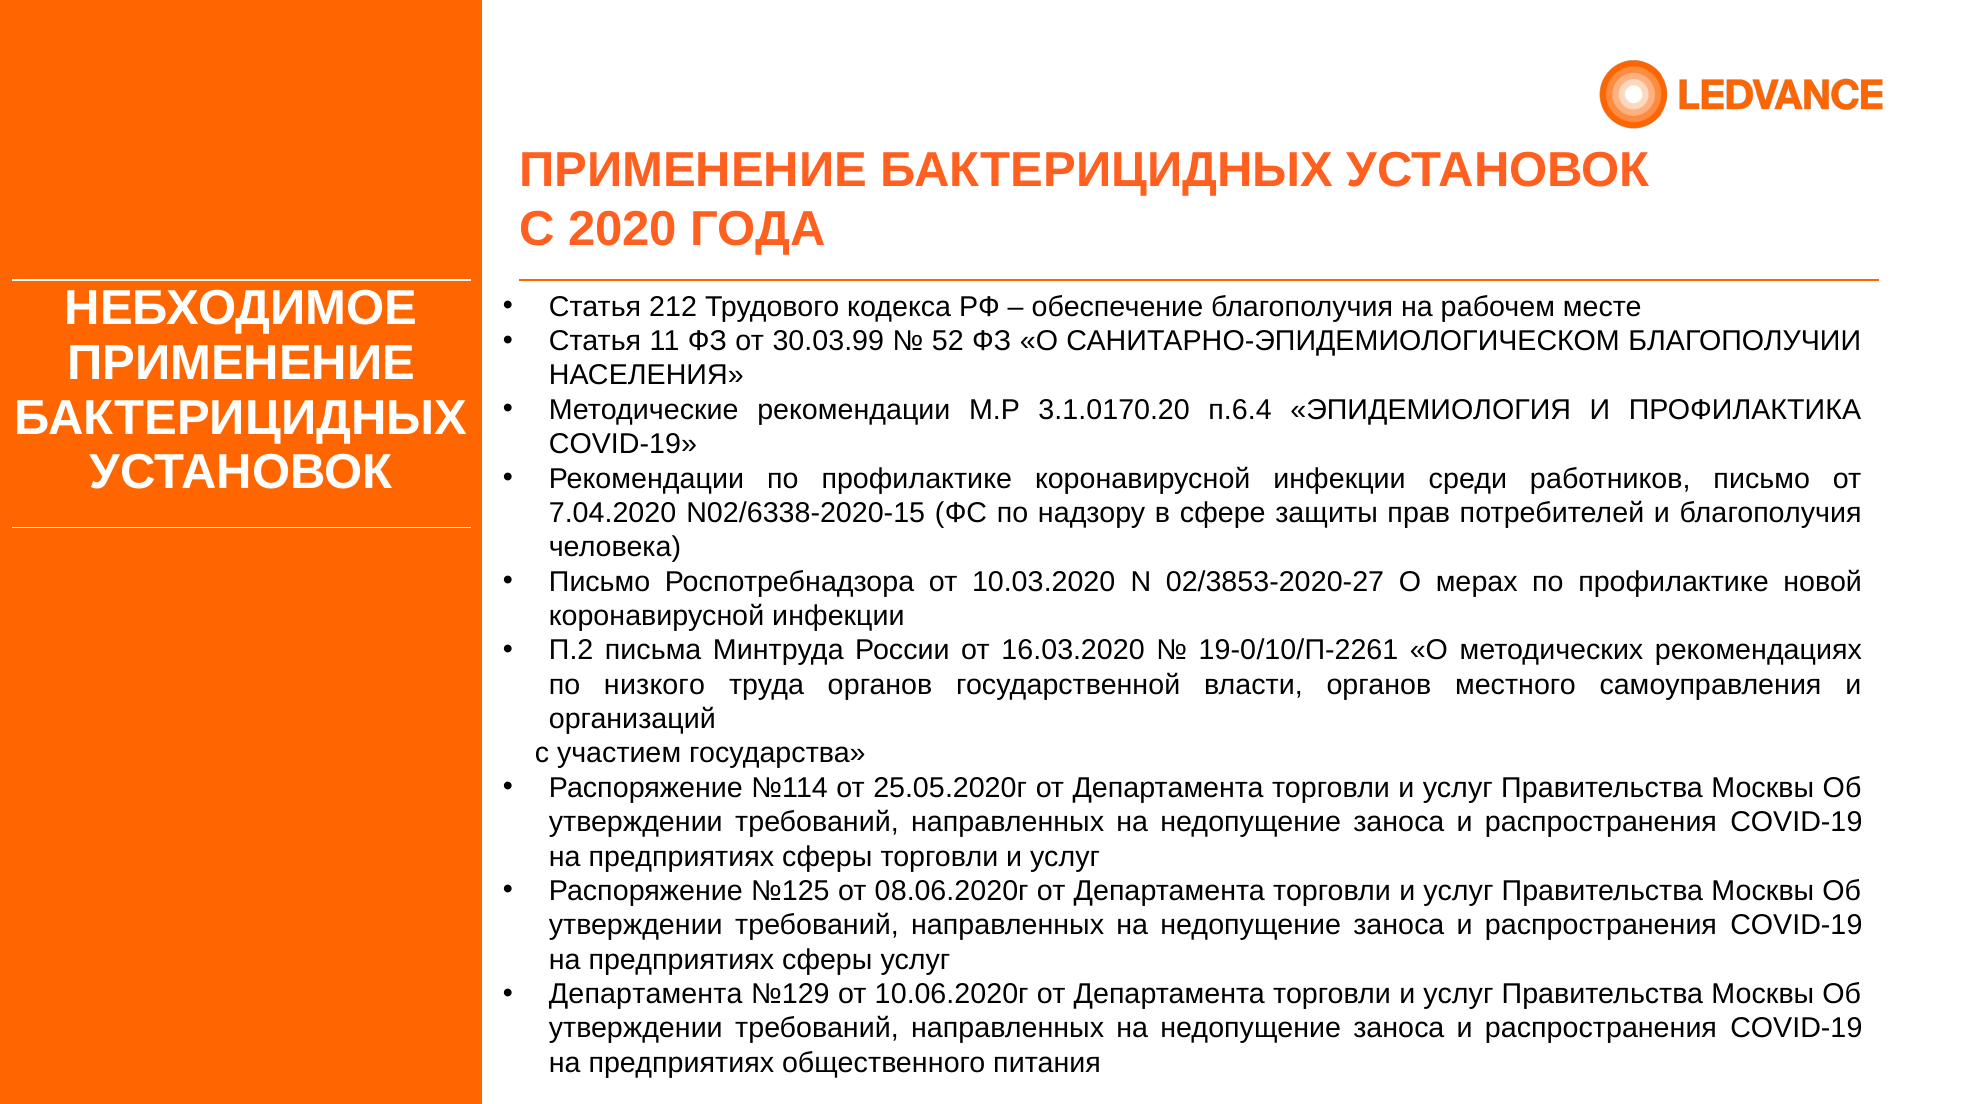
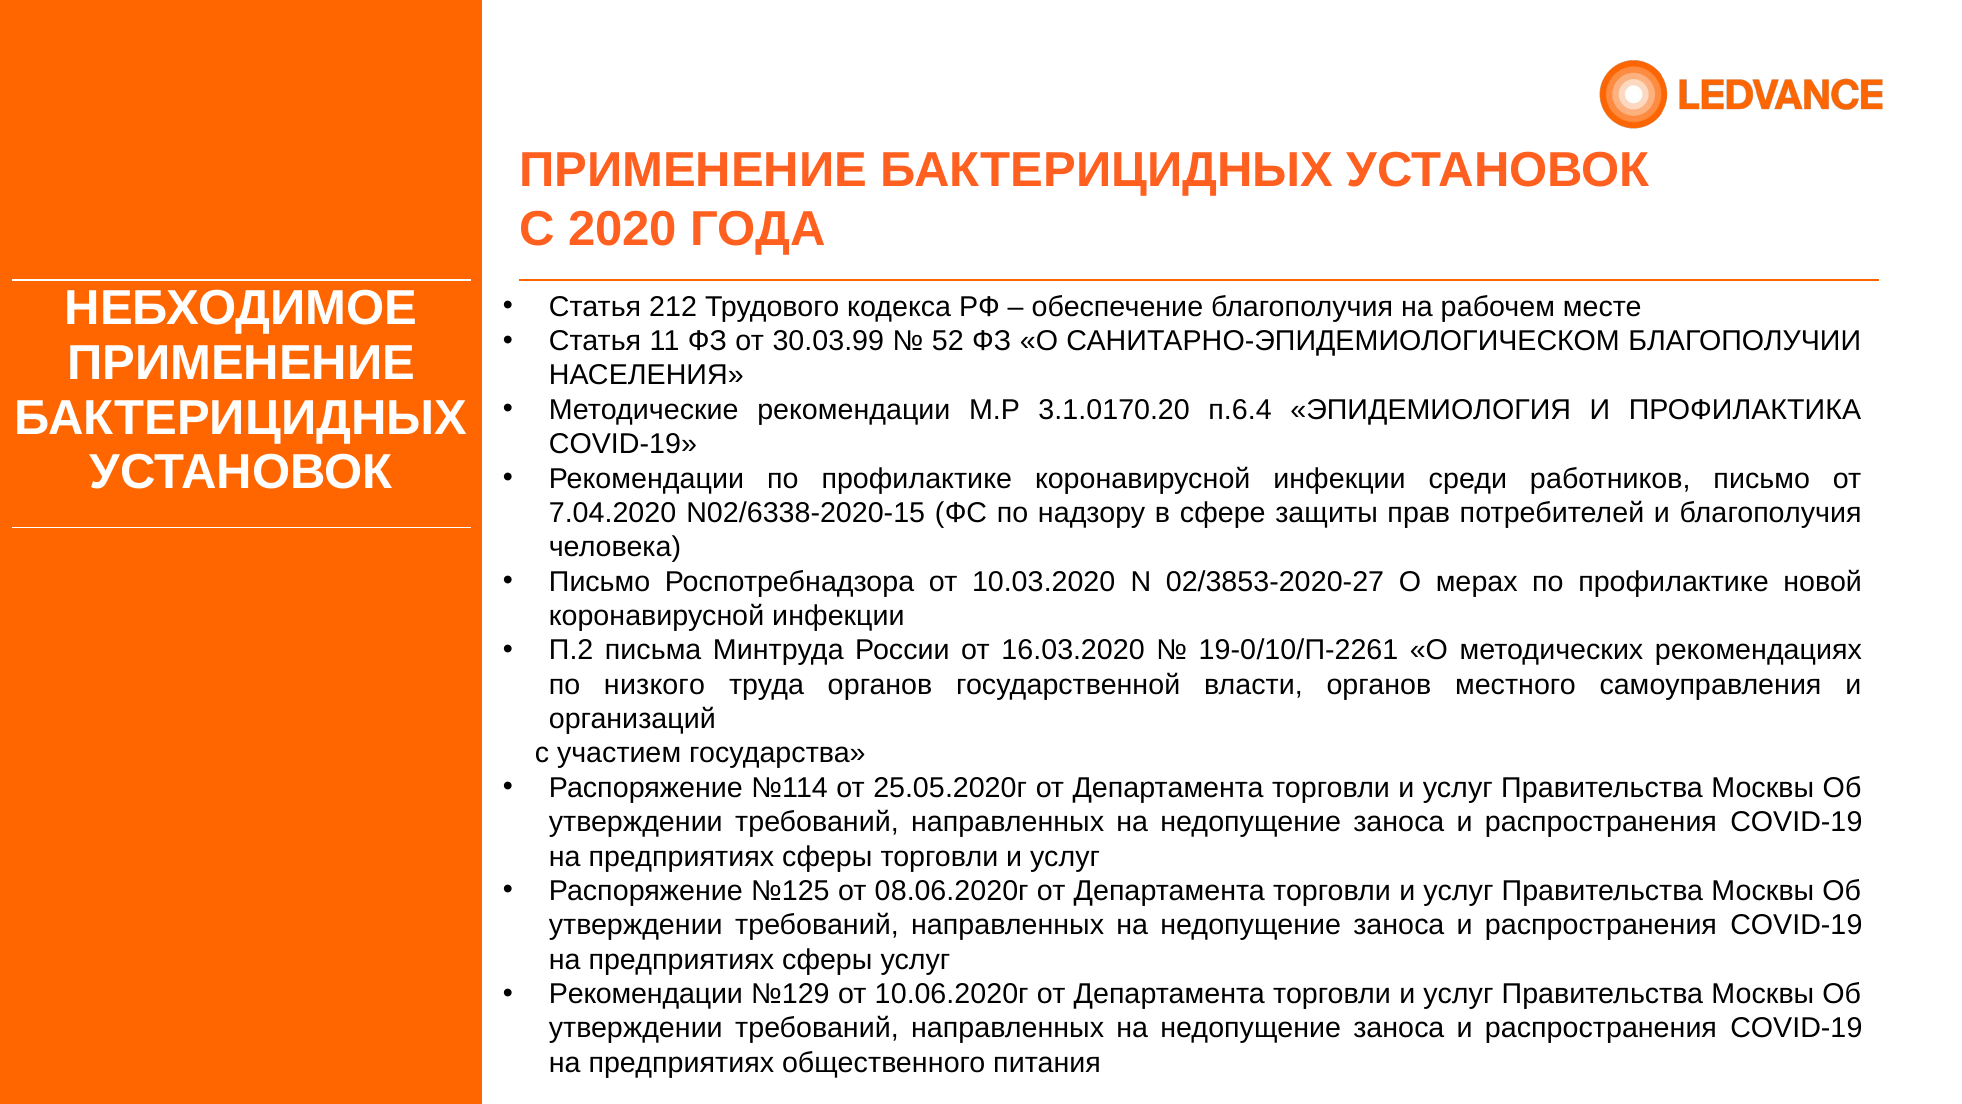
Департамента: Департамента -> Рекомендации (646, 994)
